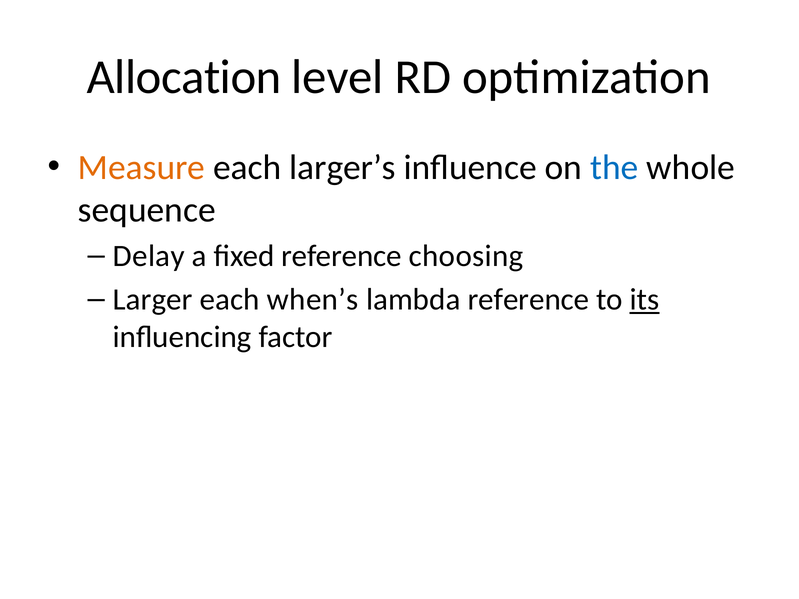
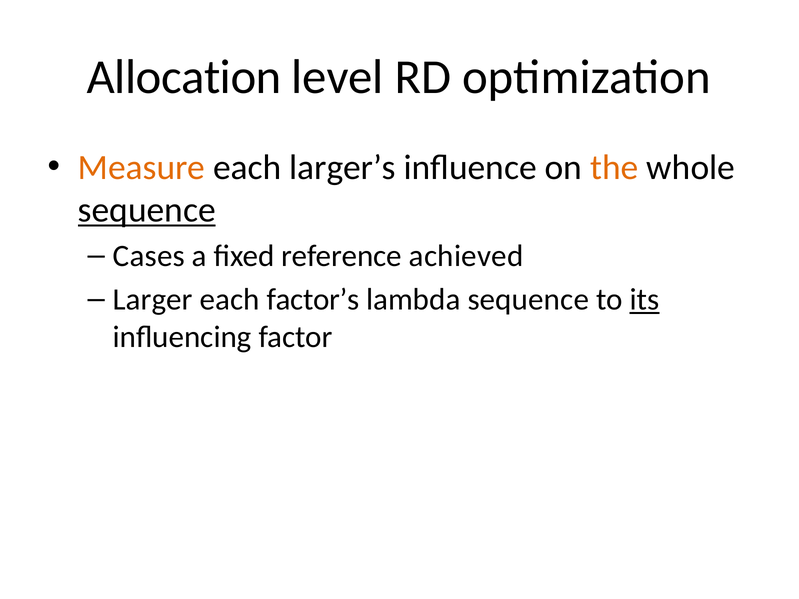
the colour: blue -> orange (614, 168)
sequence underline: none -> present (147, 210)
Delay: Delay -> Cases (149, 256)
choosing: choosing -> achieved (466, 256)
when’s: when’s -> factor’s (313, 300)
lambda reference: reference -> sequence (528, 300)
